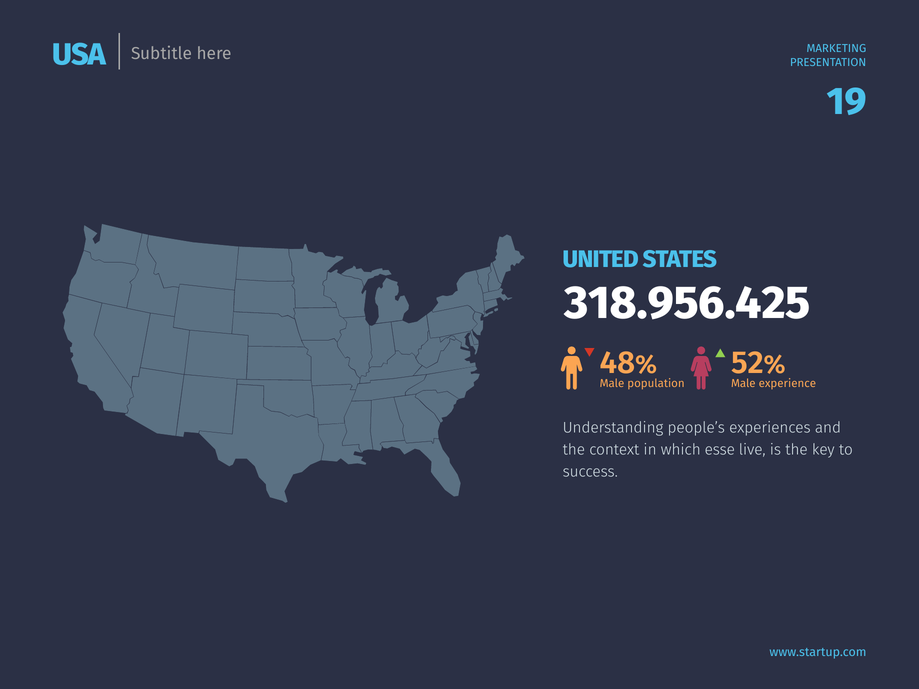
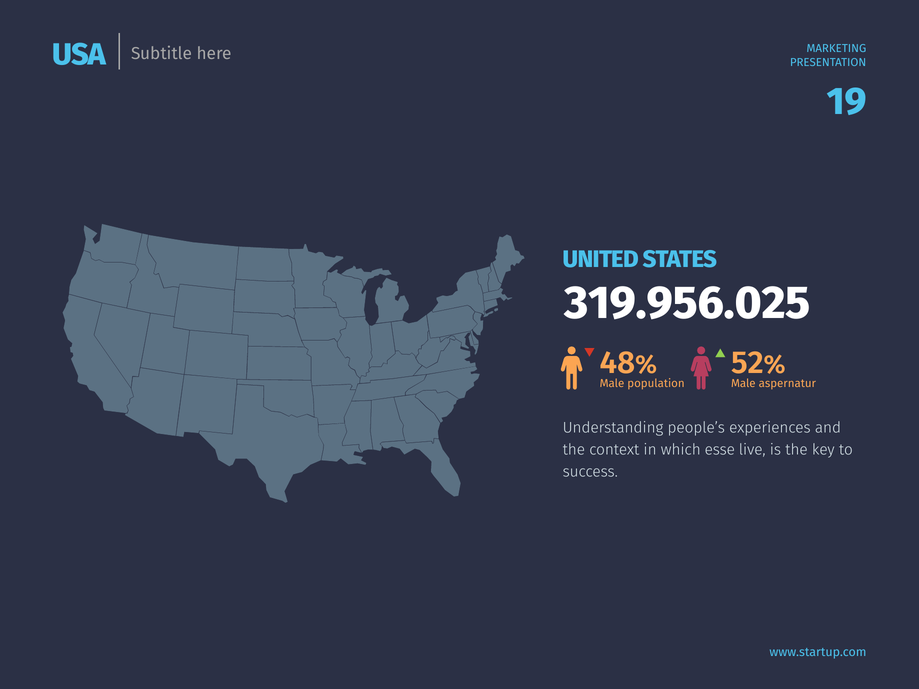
318.956.425: 318.956.425 -> 319.956.025 (687, 303)
experience: experience -> aspernatur (787, 384)
